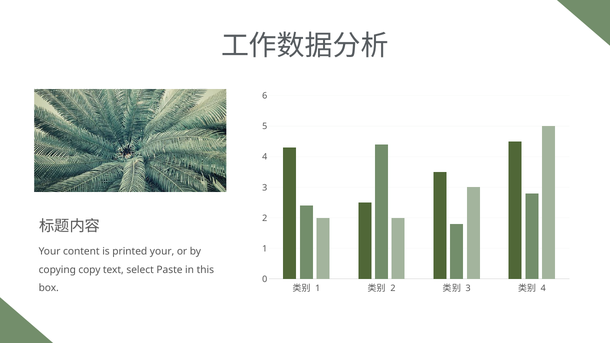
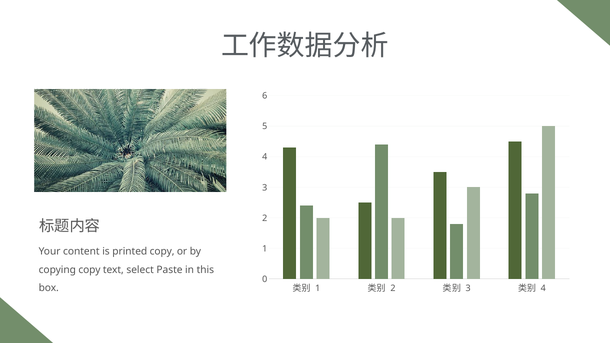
printed your: your -> copy (162, 251)
